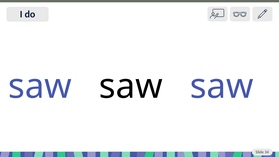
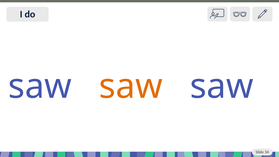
saw colour: black -> orange (131, 86)
